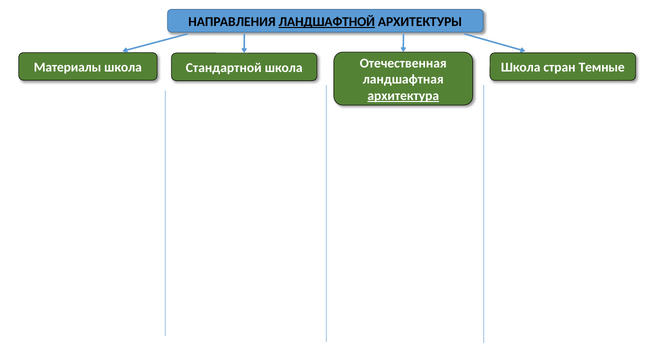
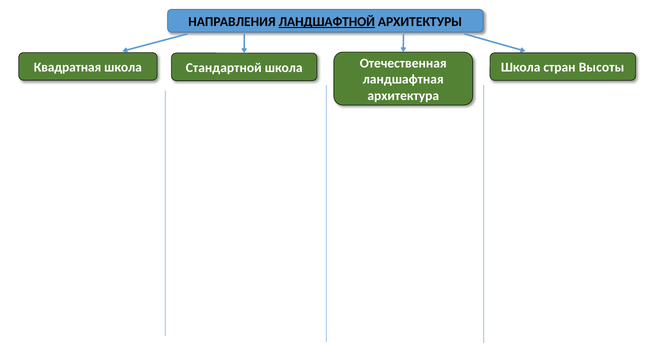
Материалы: Материалы -> Квадратная (68, 67)
Темные: Темные -> Высоты (602, 68)
архитектура underline: present -> none (403, 96)
